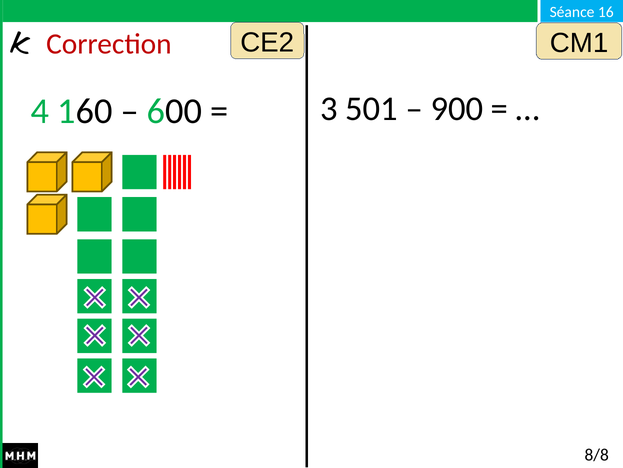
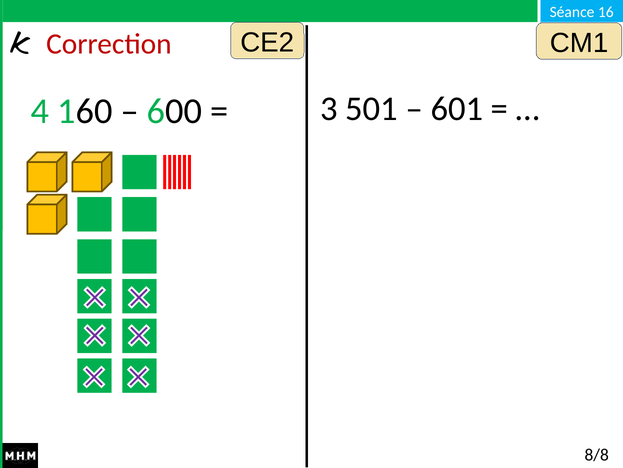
900: 900 -> 601 (457, 108)
